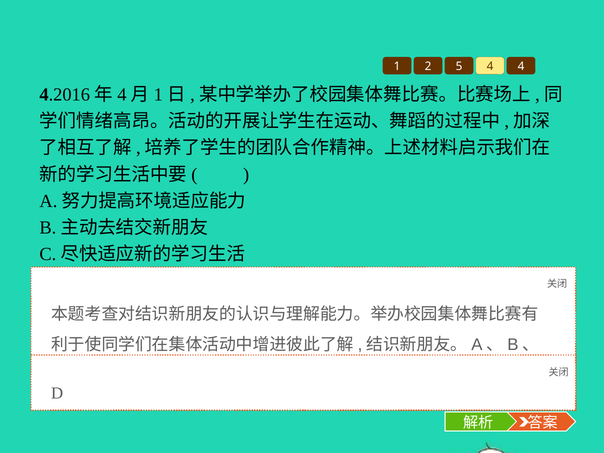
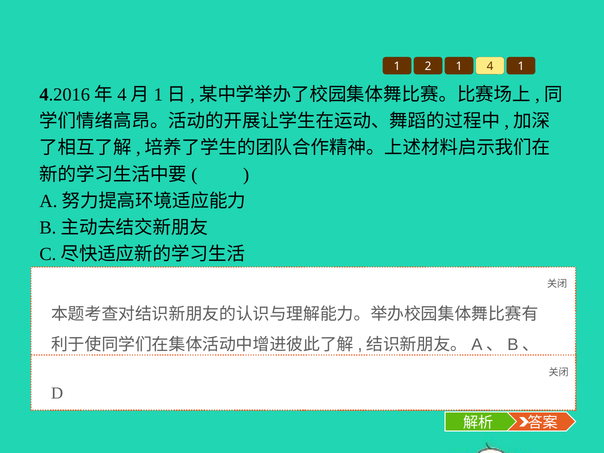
2 5: 5 -> 1 (459, 66)
4 4: 4 -> 1 (521, 66)
